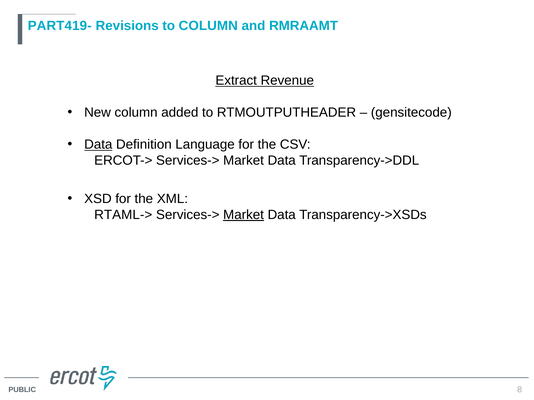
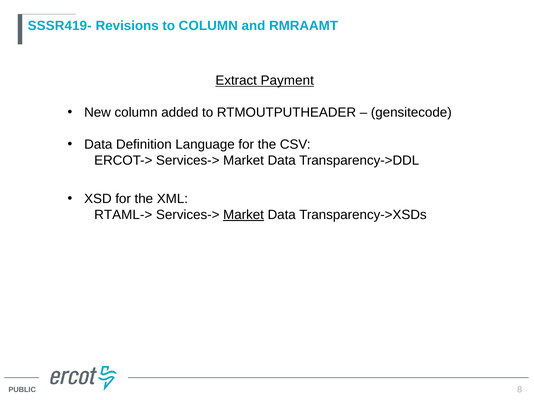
PART419-: PART419- -> SSSR419- (60, 26)
Revenue: Revenue -> Payment (287, 81)
Data underline: present -> none (98, 145)
